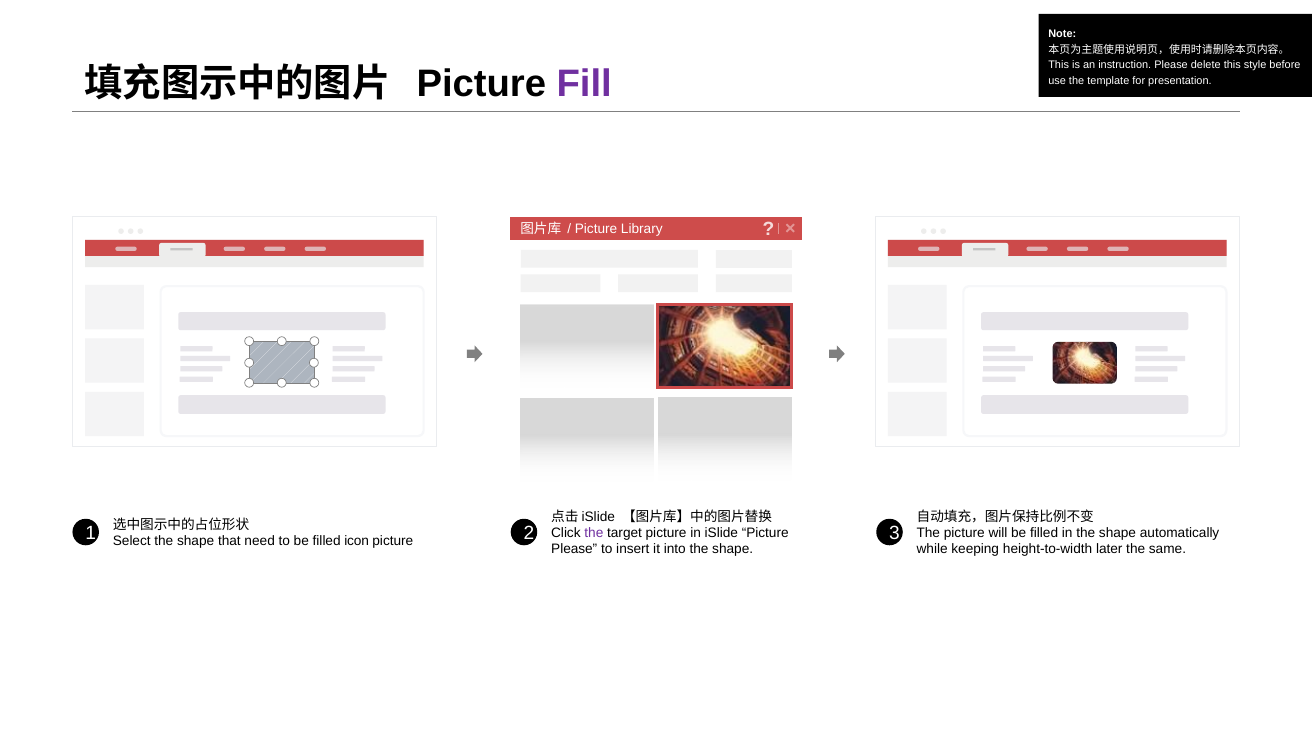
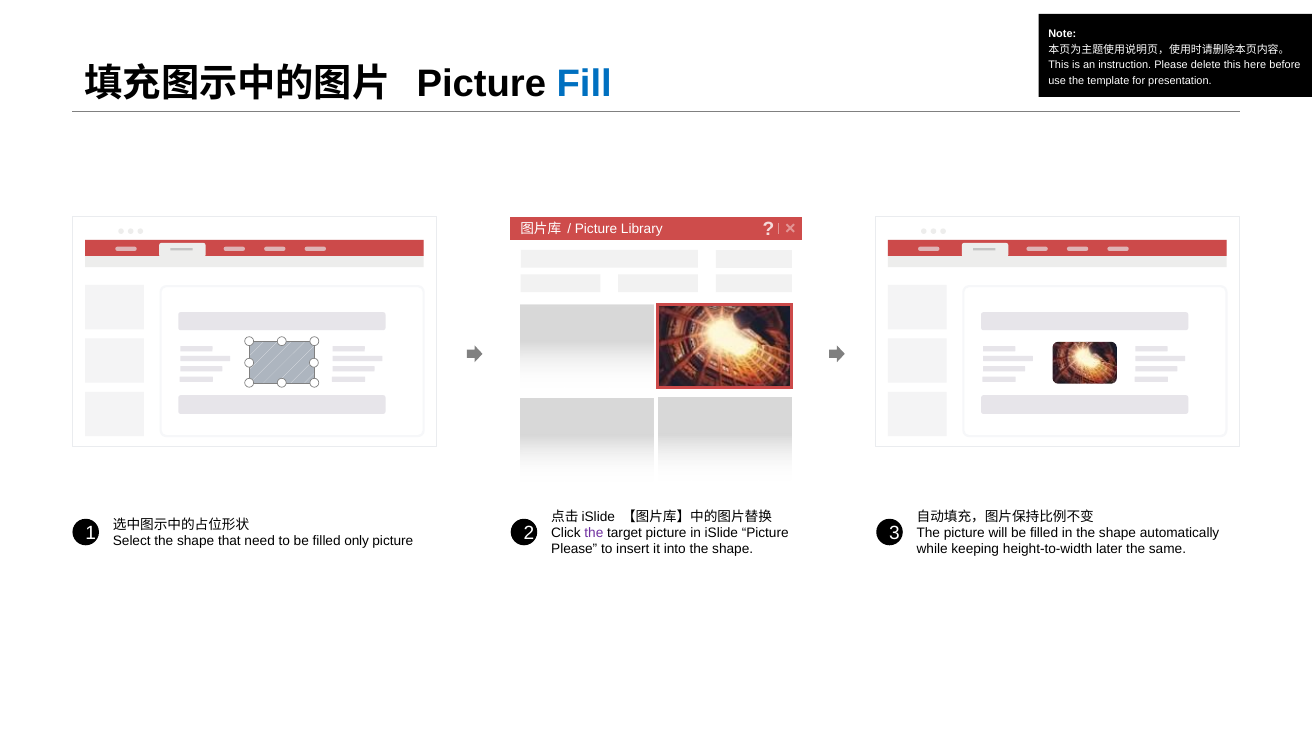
style: style -> here (1255, 65)
Fill colour: purple -> blue (584, 84)
icon: icon -> only (357, 541)
